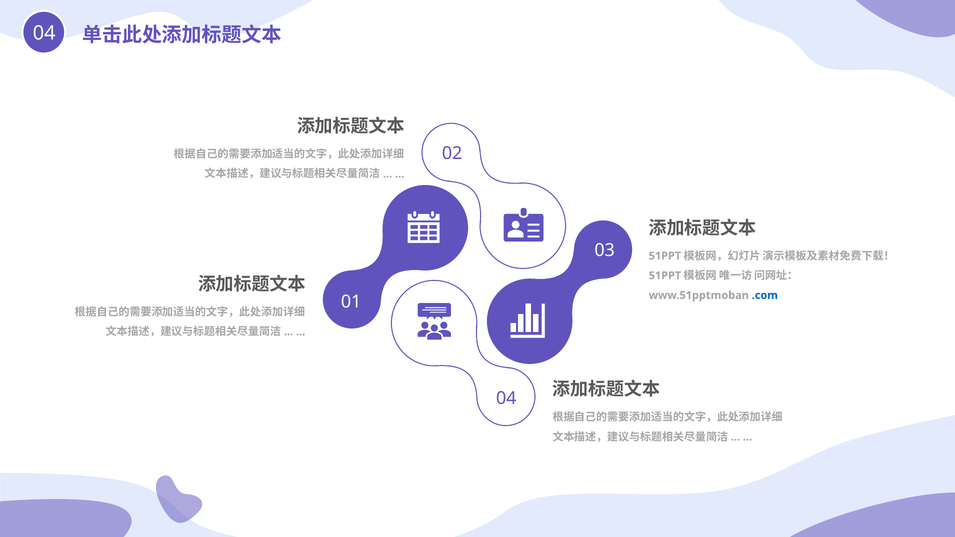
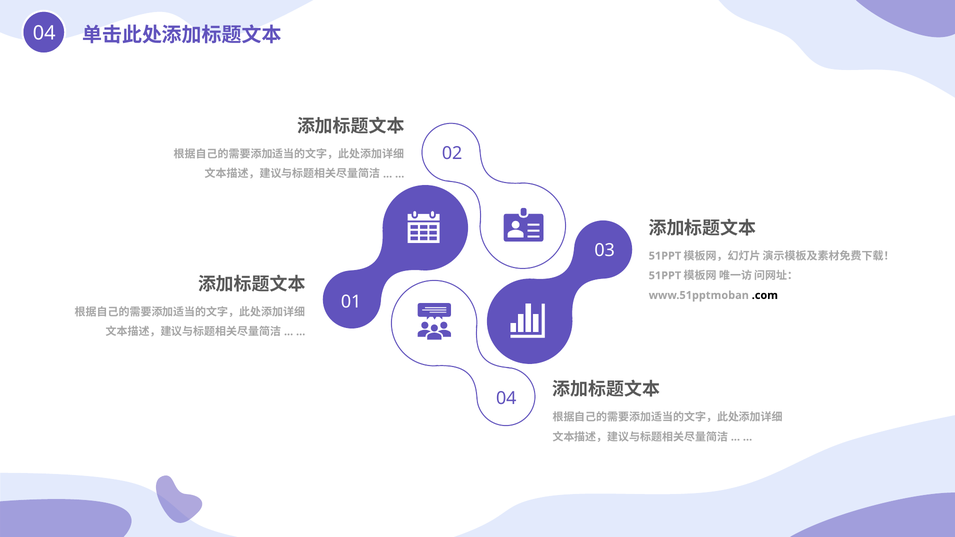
.com colour: blue -> black (765, 295)
